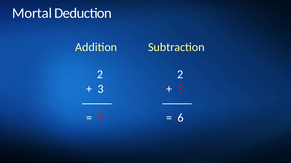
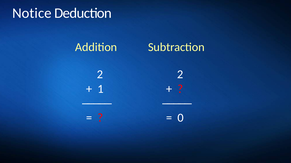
Mortal: Mortal -> Notice (32, 13)
3: 3 -> 1 (101, 89)
6: 6 -> 0 (181, 118)
